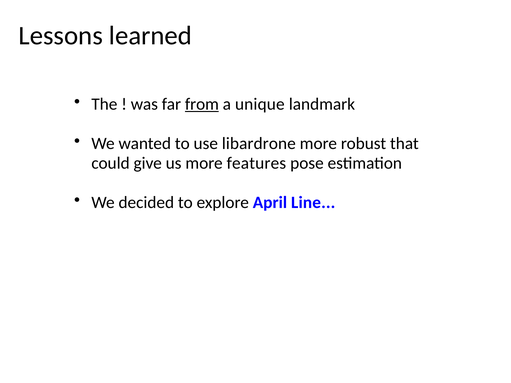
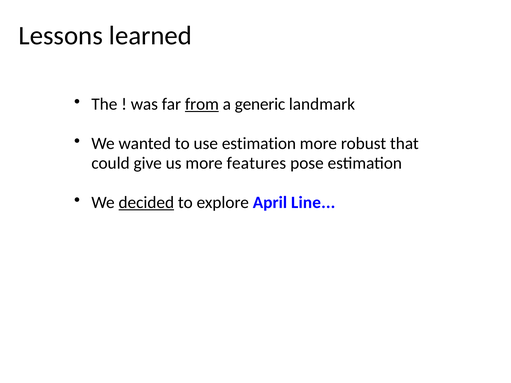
unique: unique -> generic (260, 104)
use libardrone: libardrone -> estimation (259, 144)
decided underline: none -> present (146, 203)
